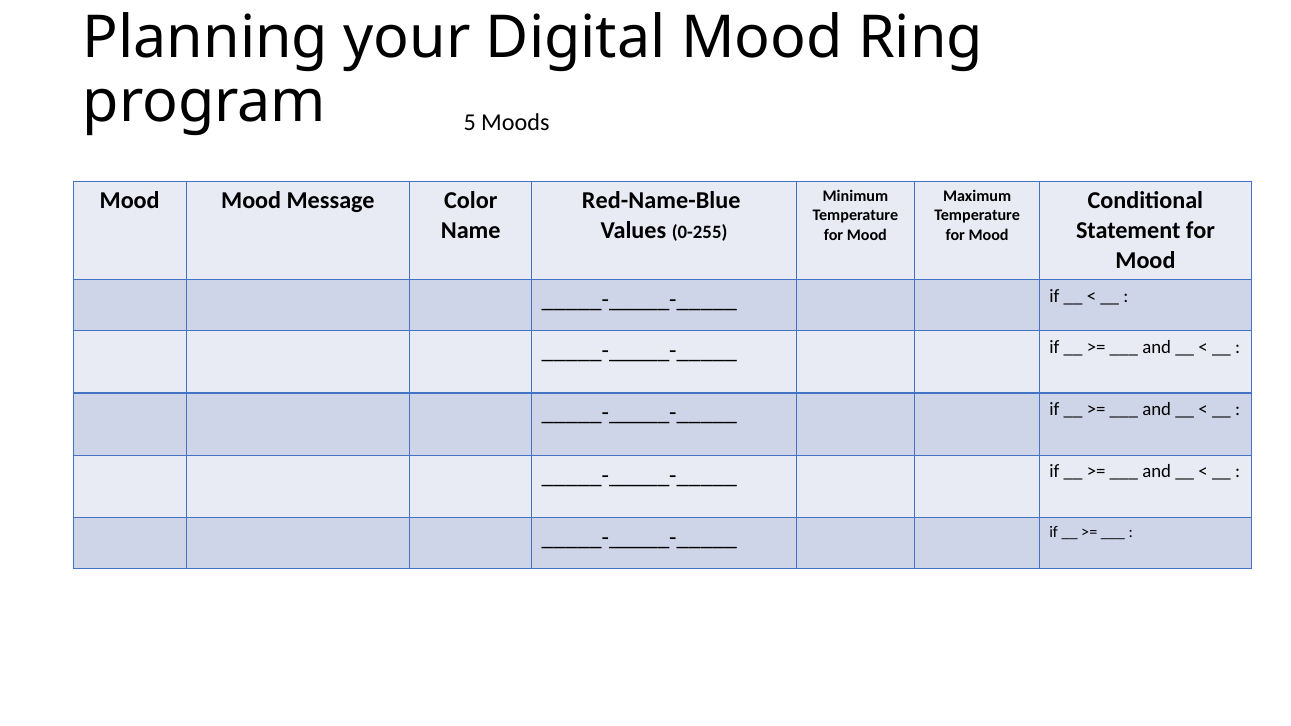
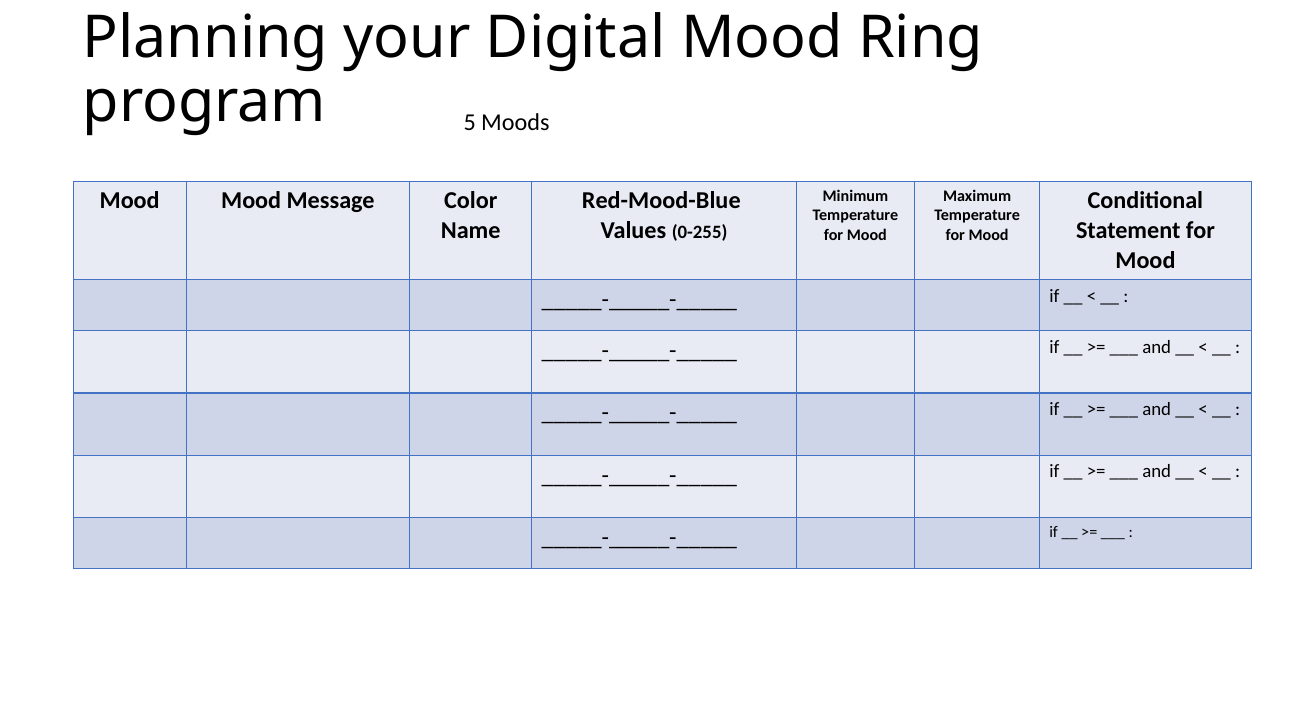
Red-Name-Blue: Red-Name-Blue -> Red-Mood-Blue (661, 201)
